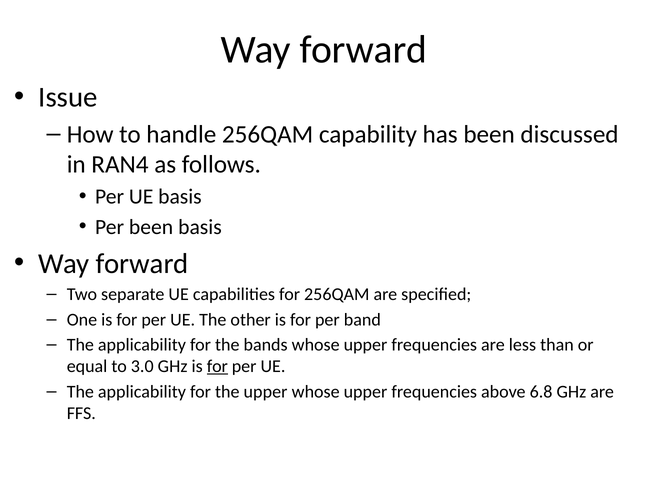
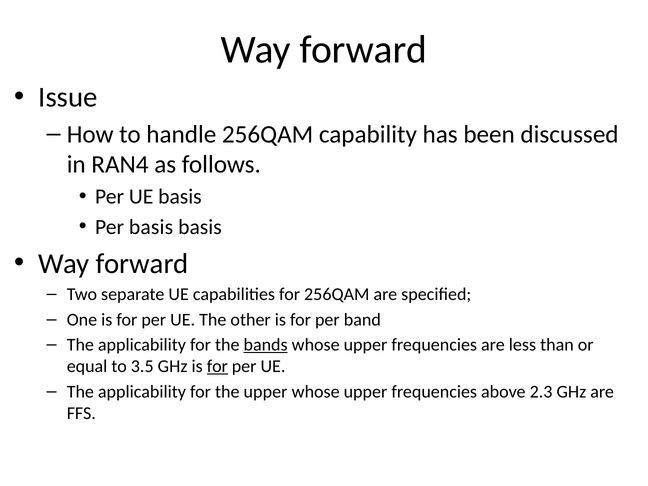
Per been: been -> basis (151, 227)
bands underline: none -> present (266, 345)
3.0: 3.0 -> 3.5 (142, 366)
6.8: 6.8 -> 2.3 (541, 392)
